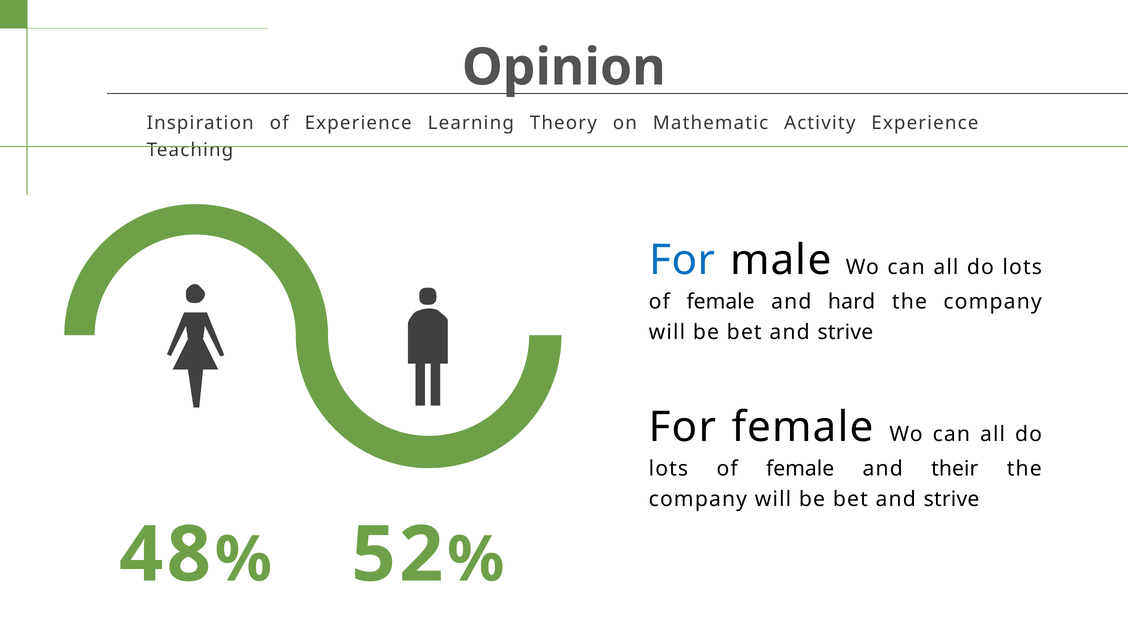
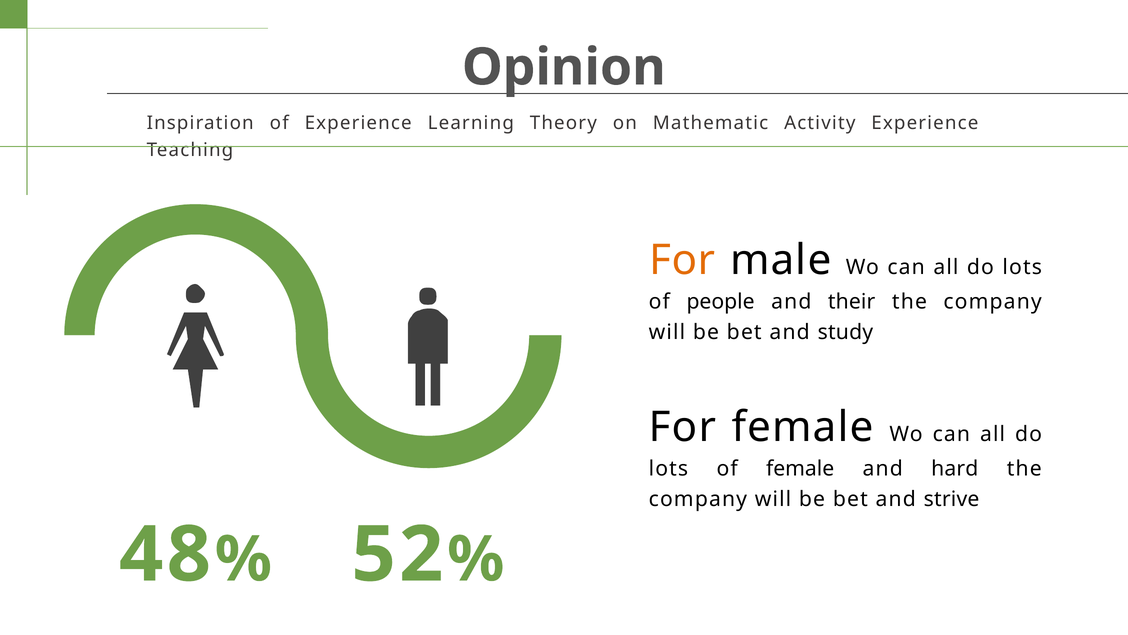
For colour: blue -> orange (682, 260)
female: female -> people (721, 302)
hard: hard -> their (852, 302)
strive: strive -> study (845, 332)
their: their -> hard (955, 469)
